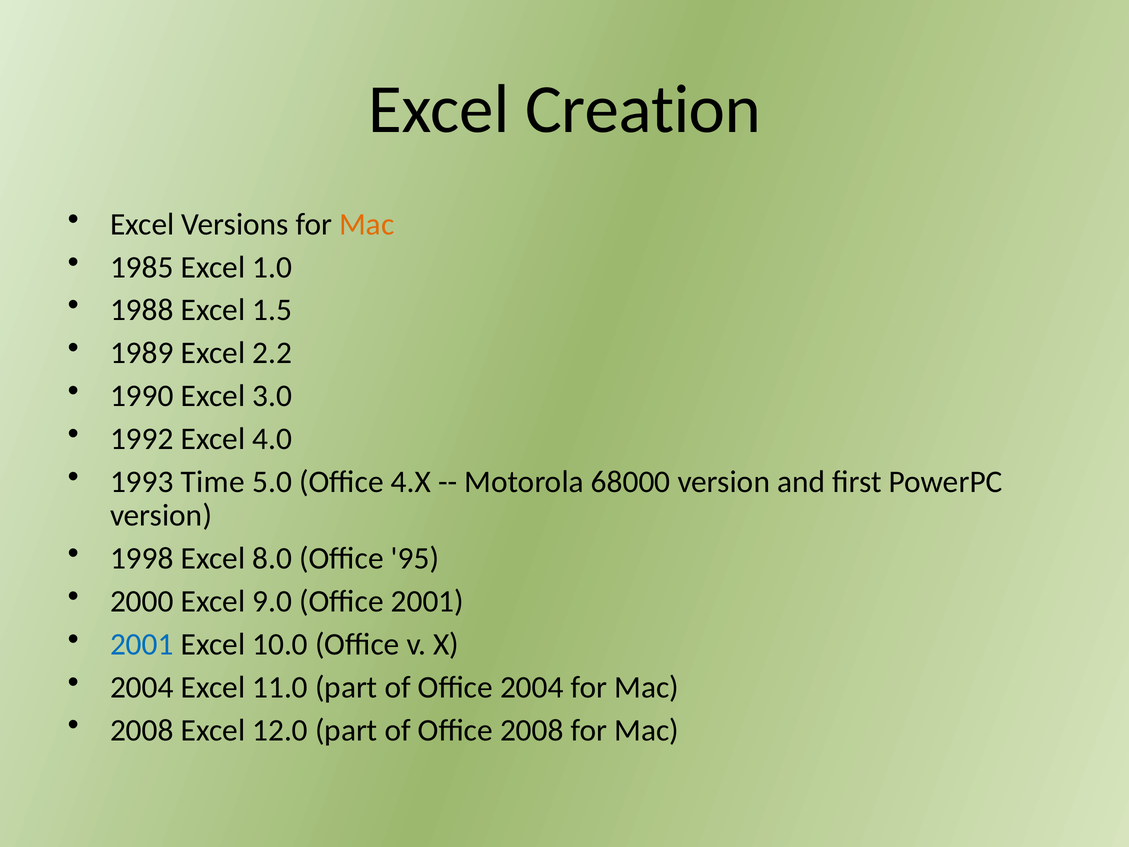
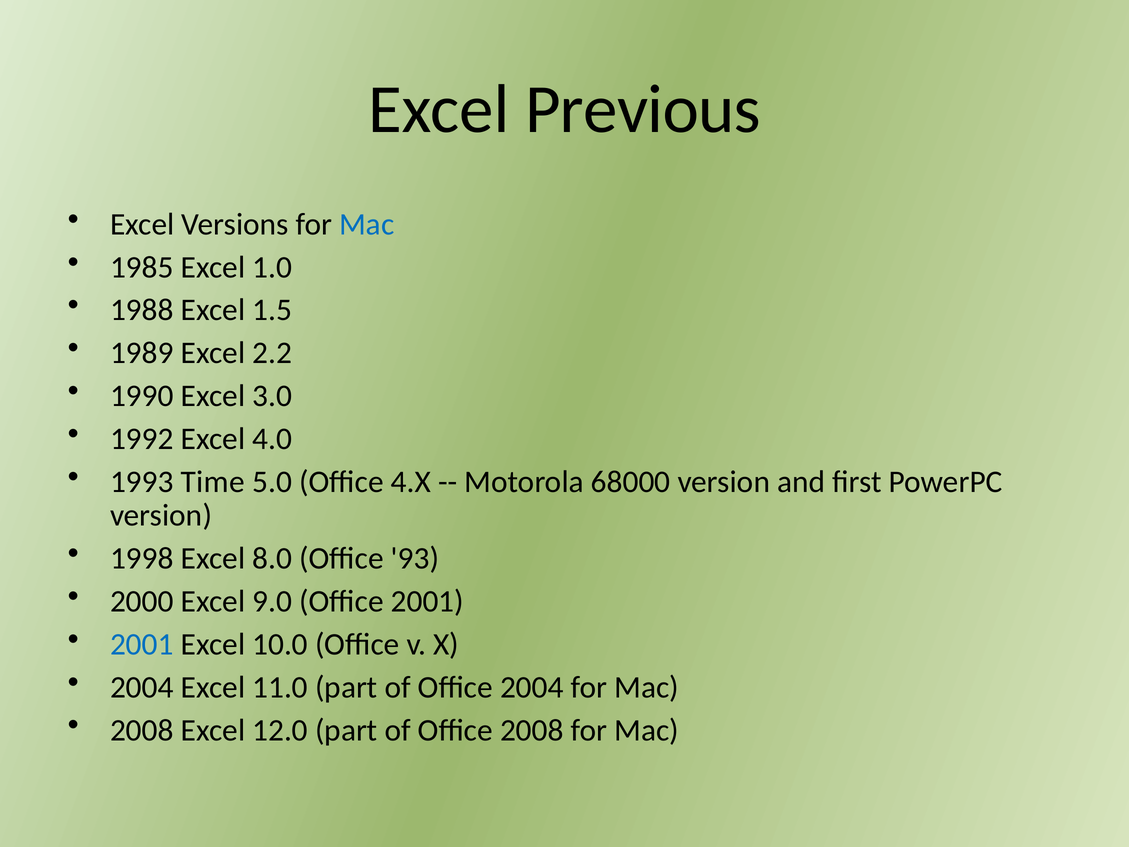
Creation: Creation -> Previous (643, 109)
Mac colour: orange -> blue (367, 224)
95: 95 -> 93 (415, 558)
